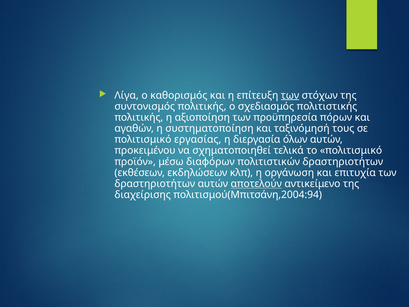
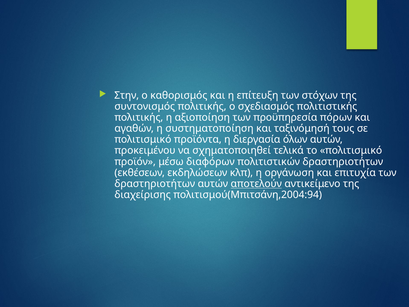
Λίγα: Λίγα -> Στην (127, 95)
των underline: present -> none (290, 95)
εργασίας: εργασίας -> προϊόντα (198, 139)
